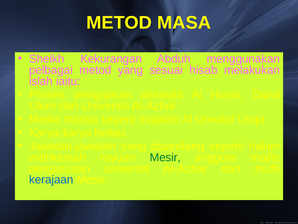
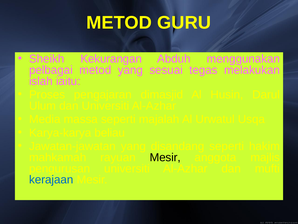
MASA: MASA -> GURU (184, 23)
hisab: hisab -> tegas (203, 70)
Mesir colour: green -> black (165, 157)
